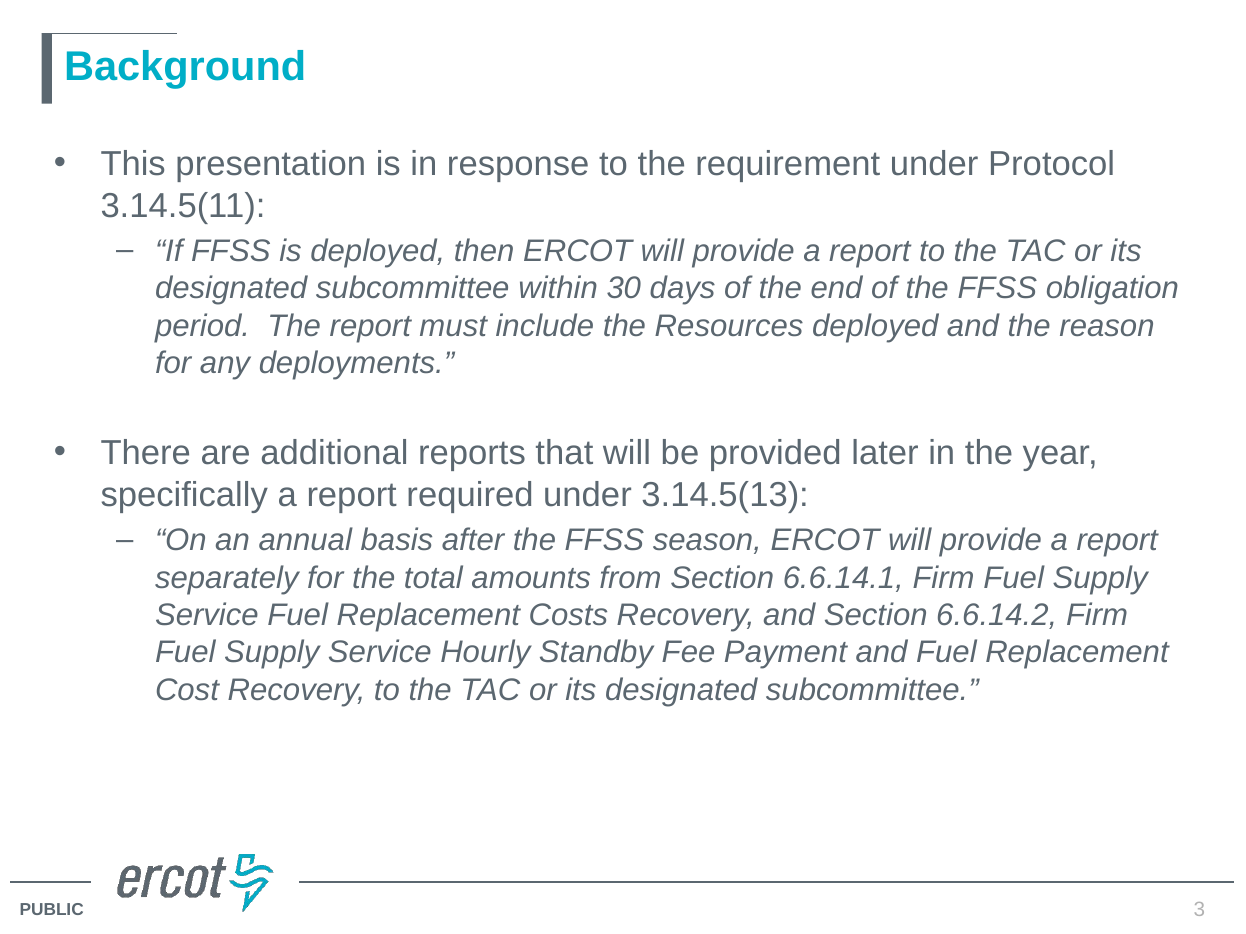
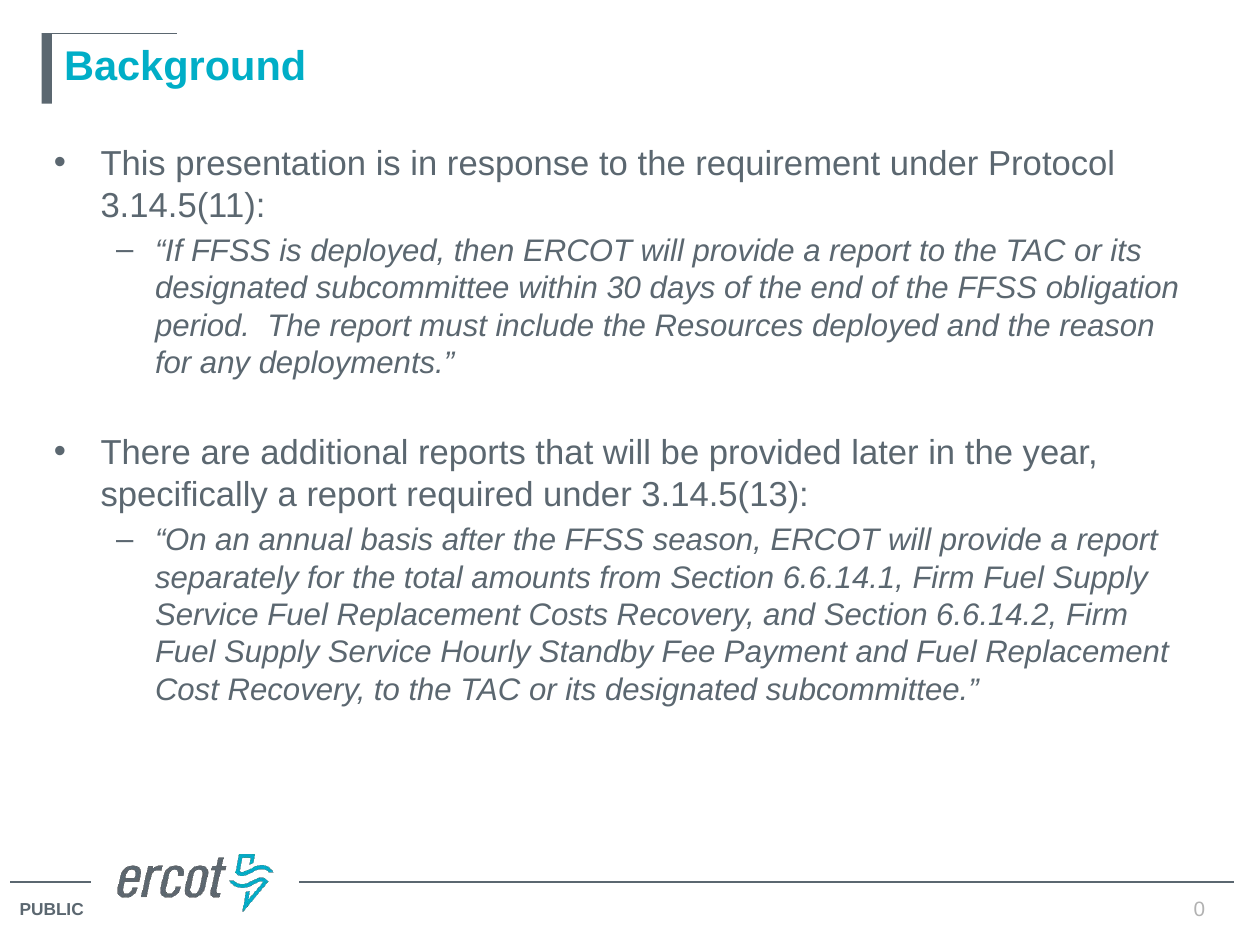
3: 3 -> 0 (1199, 910)
